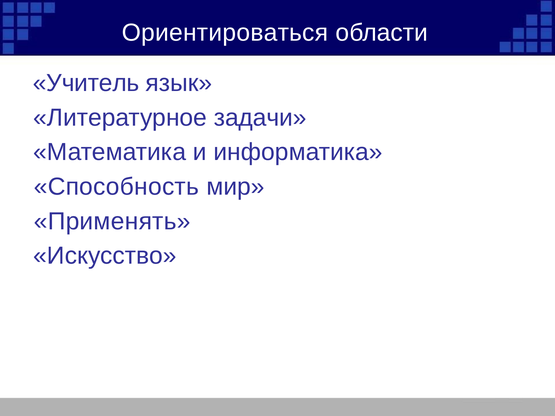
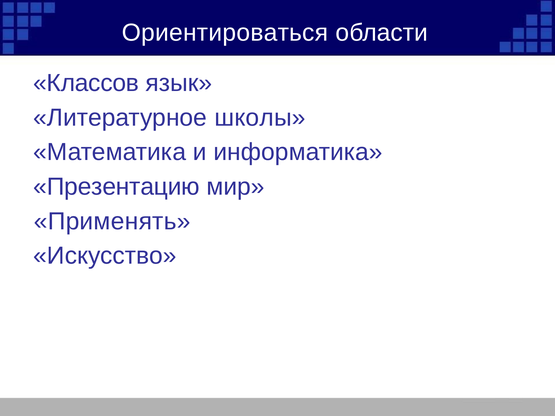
Учитель: Учитель -> Классов (86, 83)
задачи: задачи -> школы (260, 118)
Способность: Способность -> Презентацию (117, 187)
